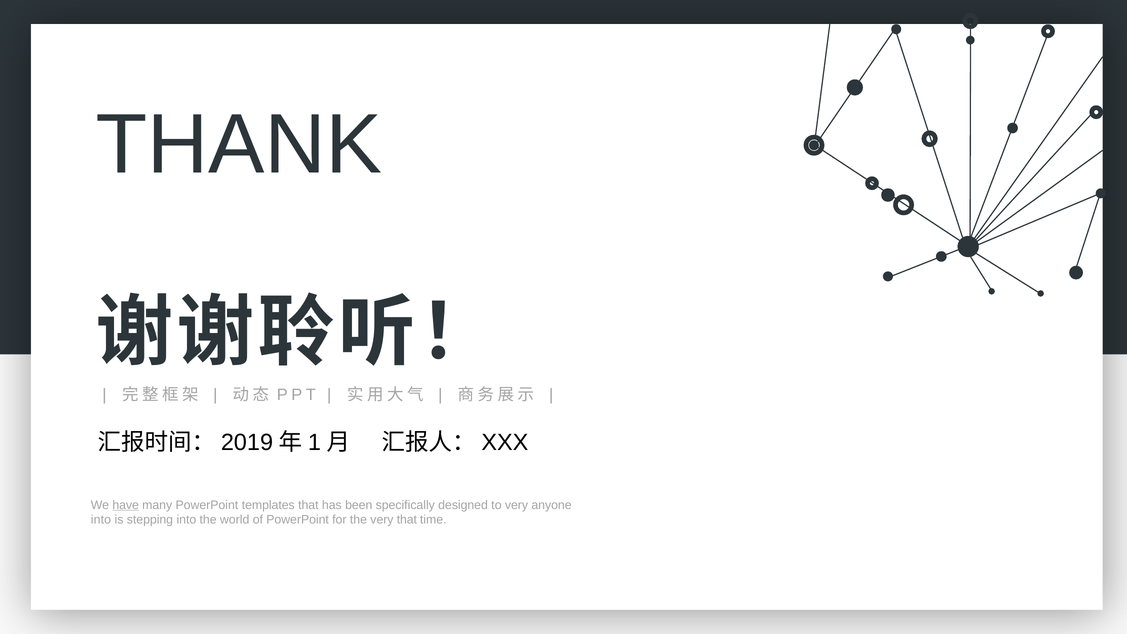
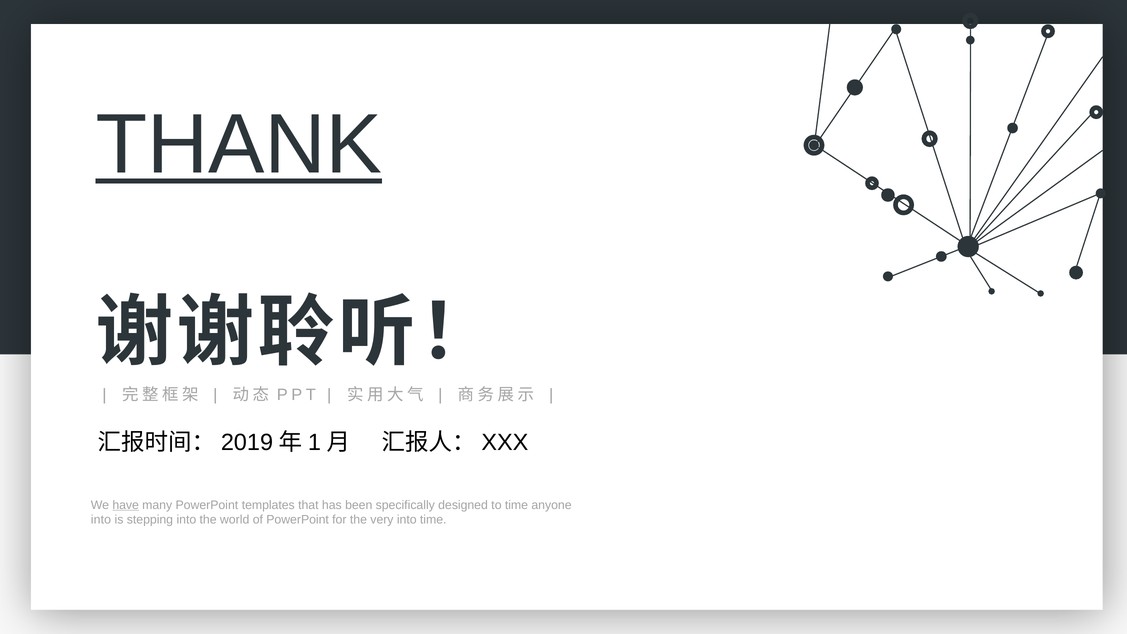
THANK underline: none -> present (239, 145)
to very: very -> time (516, 505)
very that: that -> into (407, 520)
